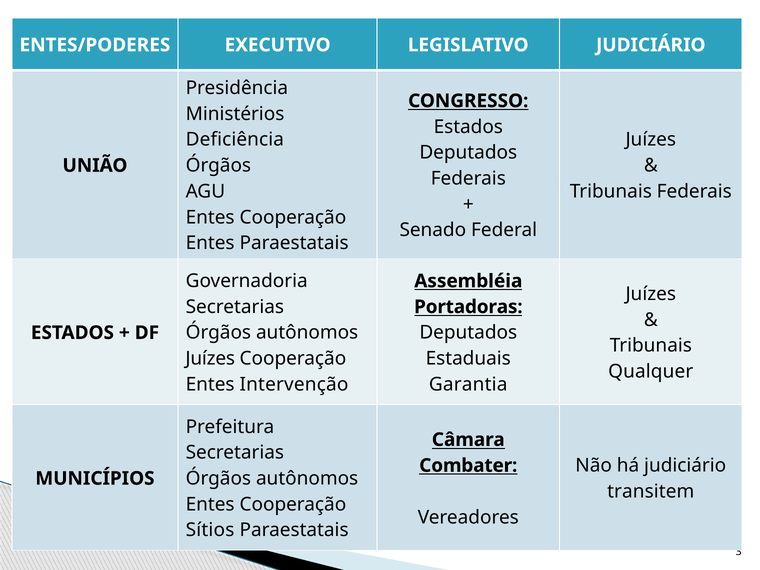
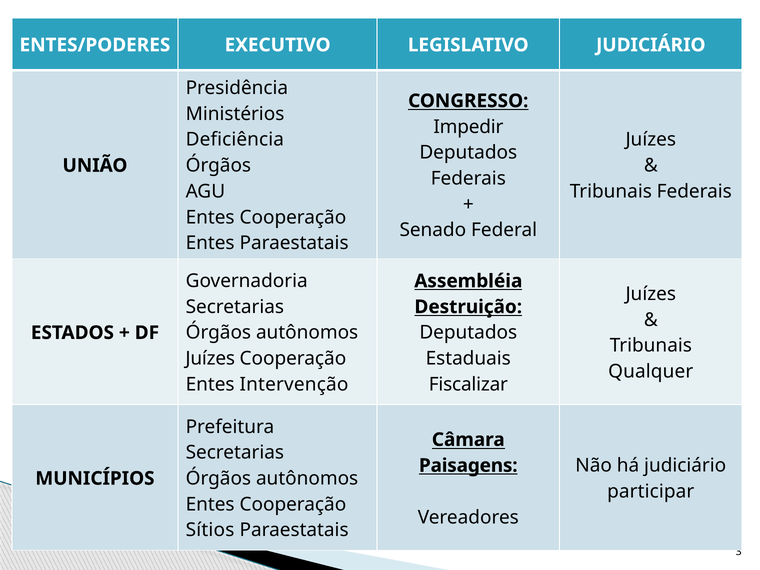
Estados: Estados -> Impedir (468, 127)
Portadoras: Portadoras -> Destruição (468, 307)
Garantia: Garantia -> Fiscalizar (468, 384)
Combater: Combater -> Paisagens (468, 466)
transitem: transitem -> participar (651, 491)
